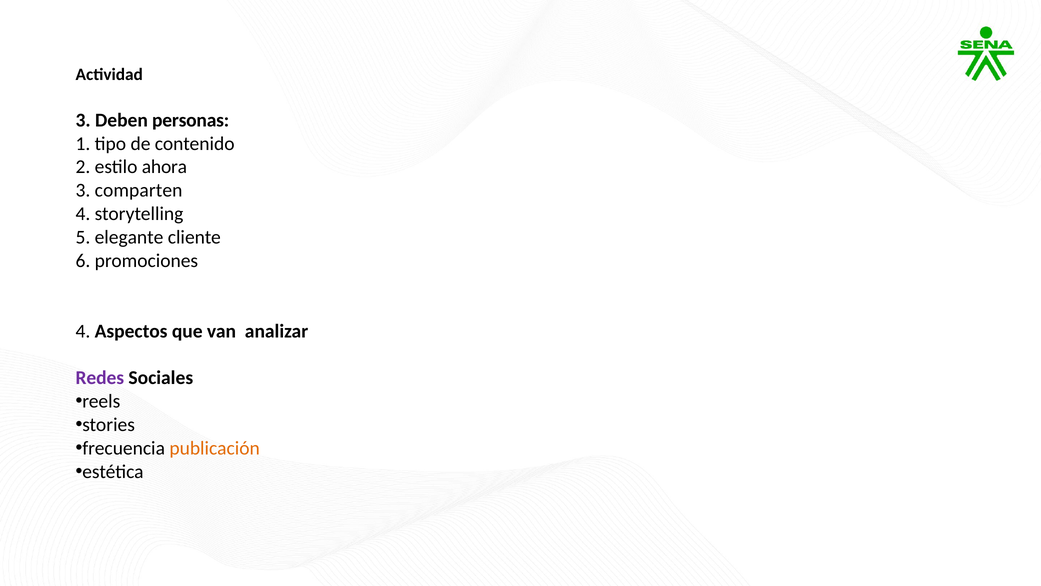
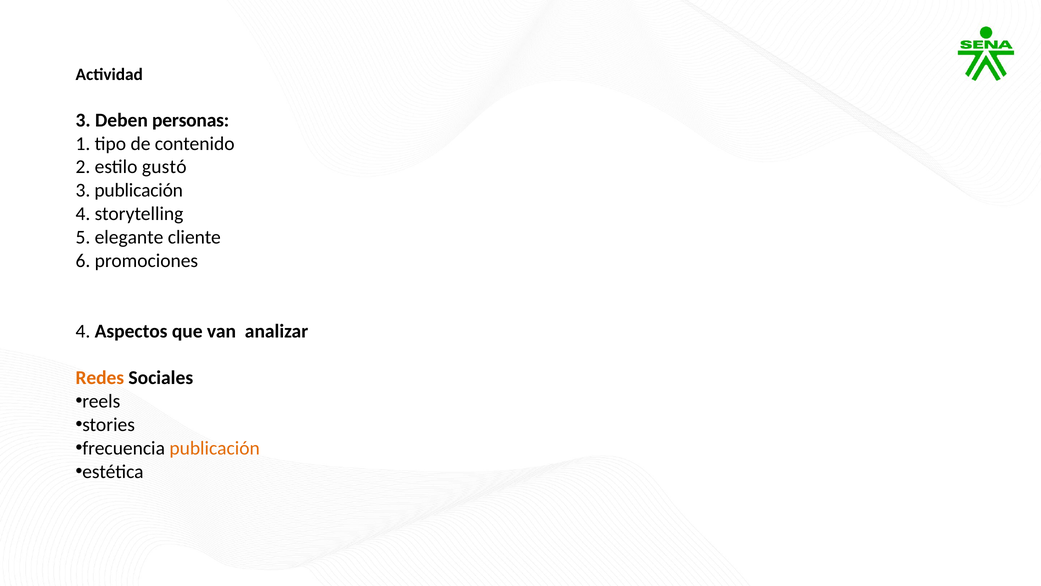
ahora: ahora -> gustó (164, 167)
3 comparten: comparten -> publicación (139, 190)
Redes colour: purple -> orange (100, 378)
